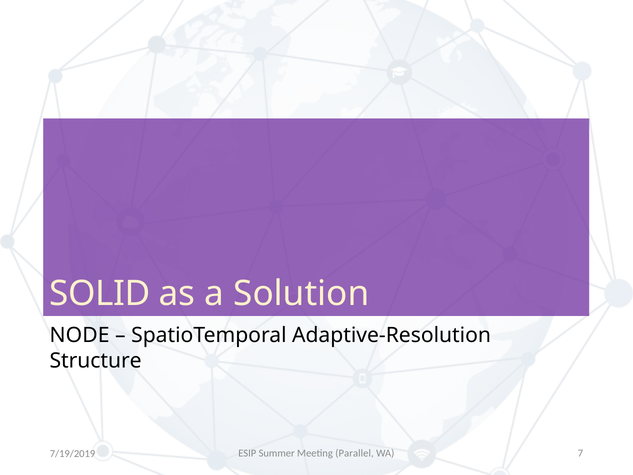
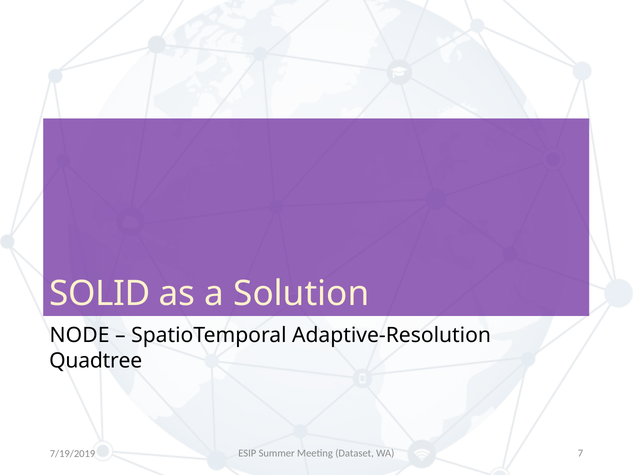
Structure: Structure -> Quadtree (96, 360)
Parallel: Parallel -> Dataset (355, 453)
